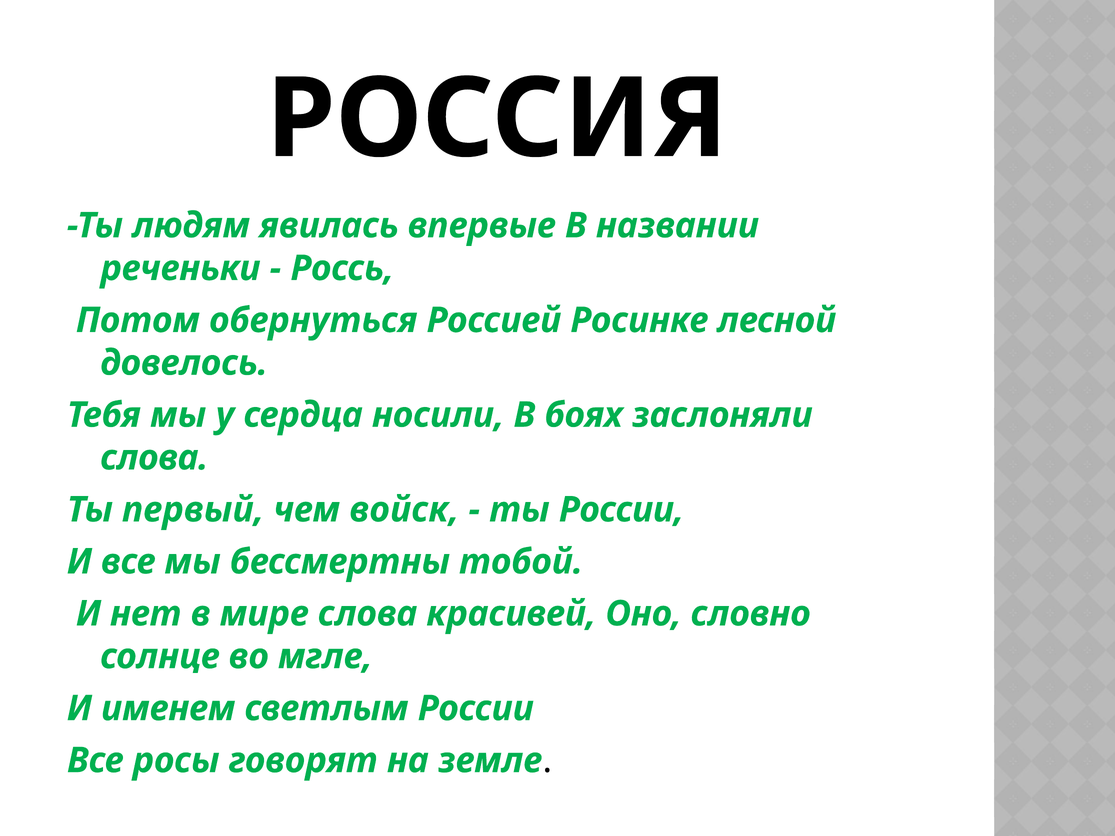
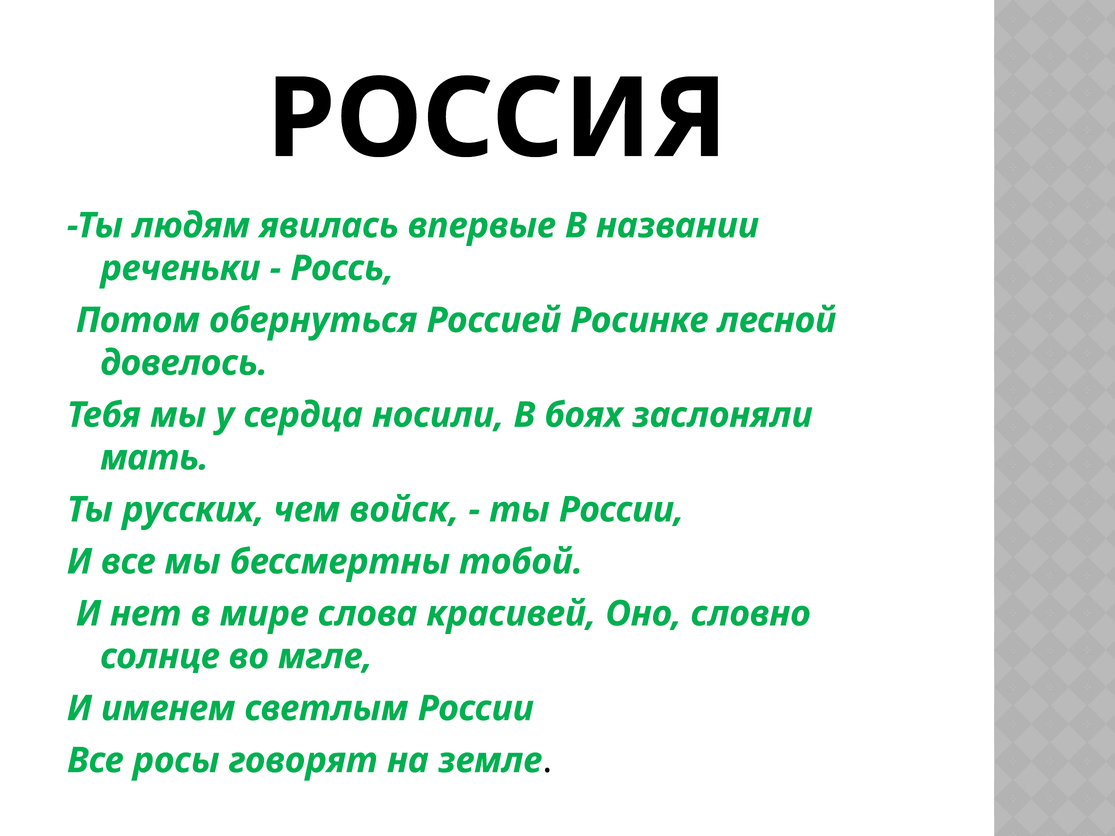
слова: слова -> мать (154, 458)
первый: первый -> русских (193, 510)
